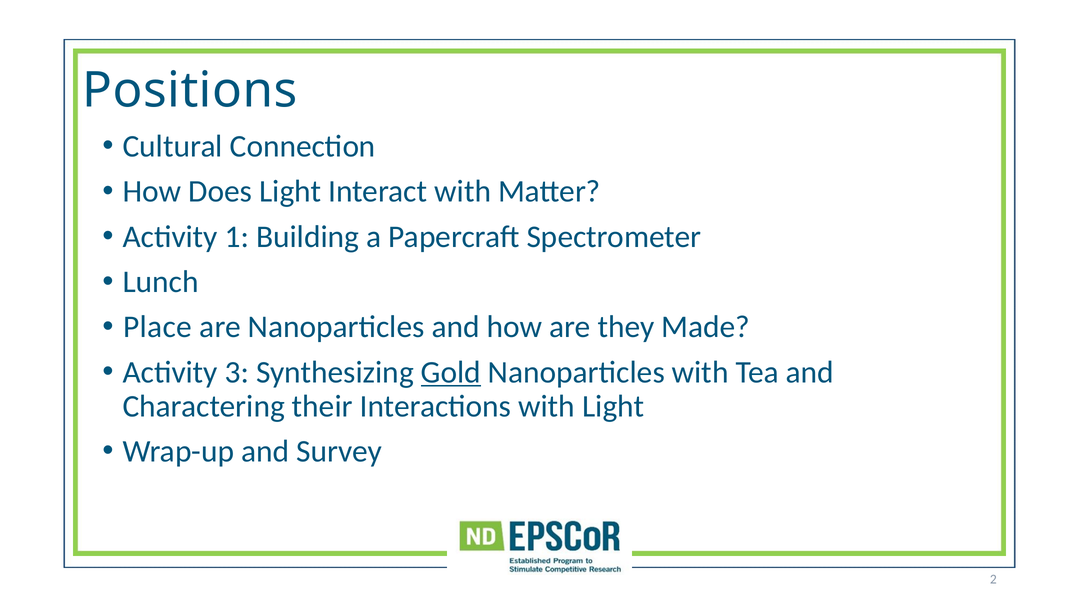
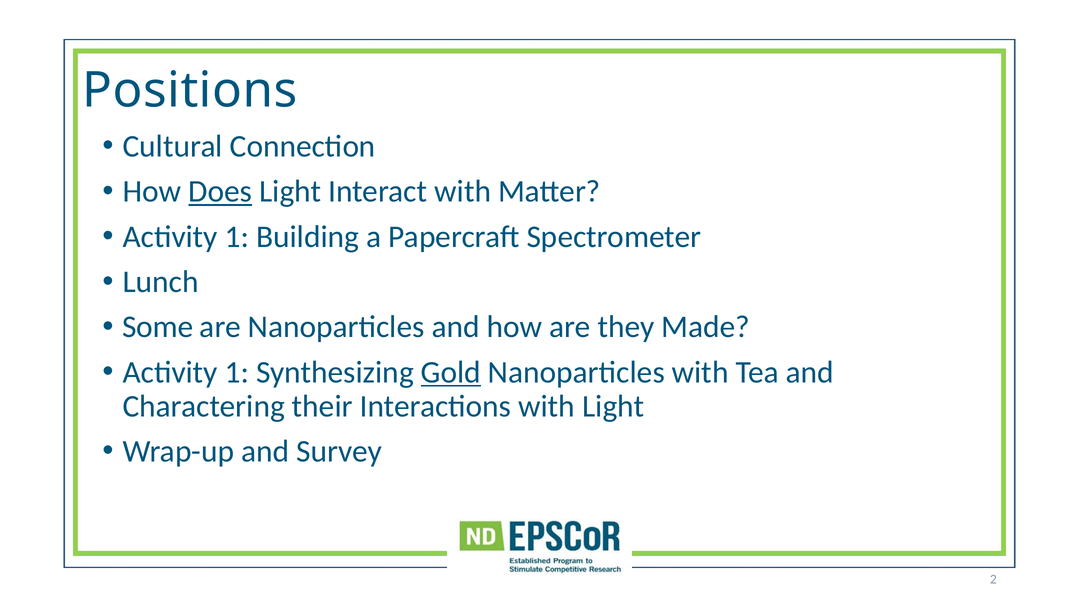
Does underline: none -> present (220, 191)
Place: Place -> Some (158, 327)
3: 3 -> 1 (237, 372)
